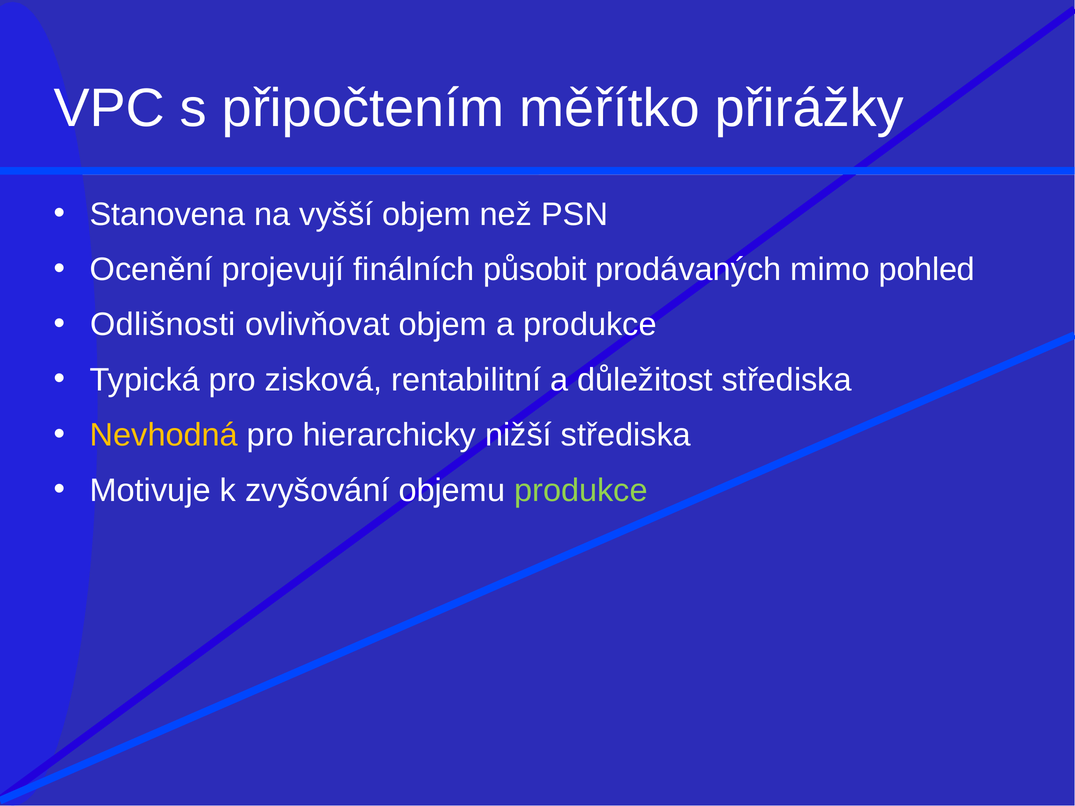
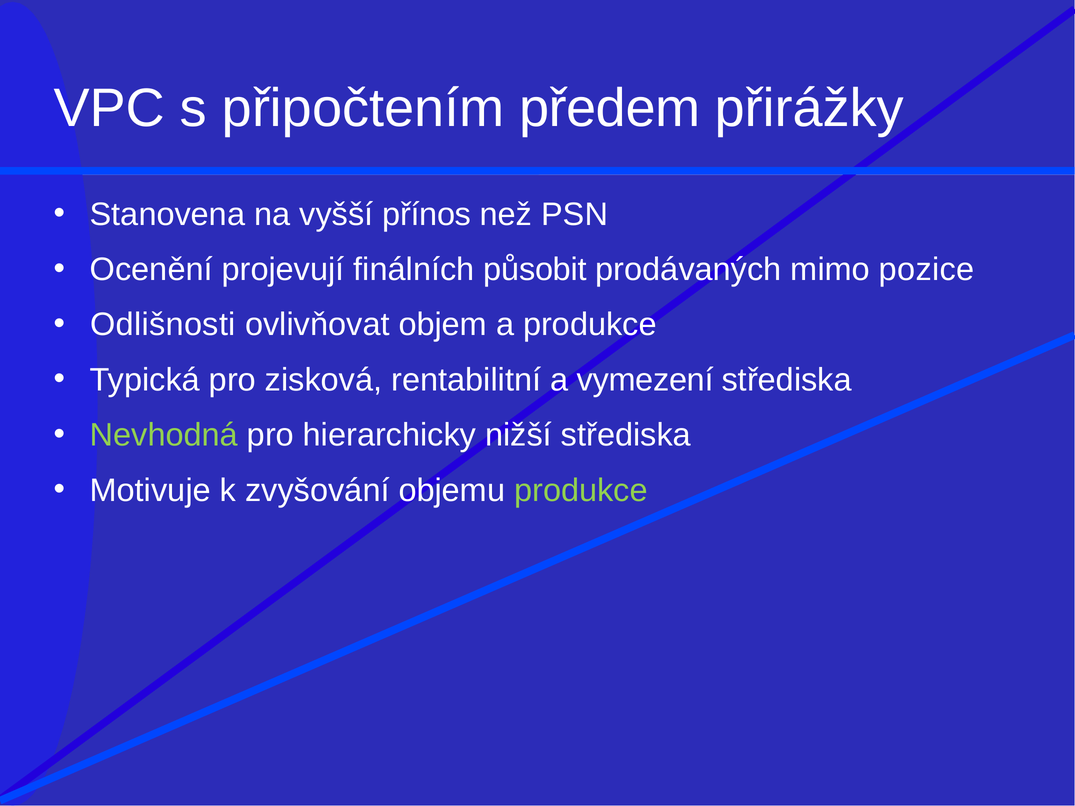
měřítko: měřítko -> předem (610, 108)
vyšší objem: objem -> přínos (427, 215)
pohled: pohled -> pozice (927, 270)
důležitost: důležitost -> vymezení (645, 380)
Nevhodná colour: yellow -> light green (164, 435)
